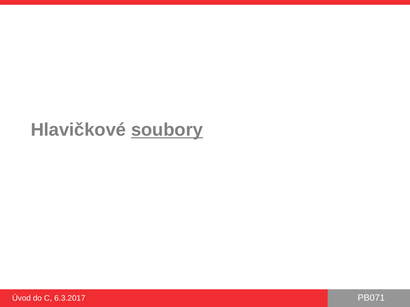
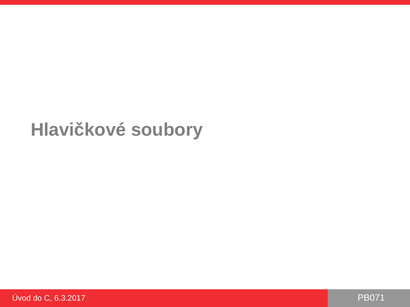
soubory underline: present -> none (167, 130)
